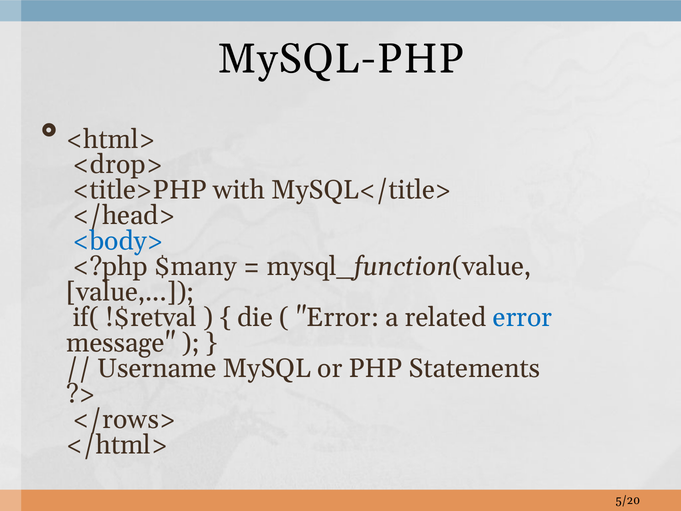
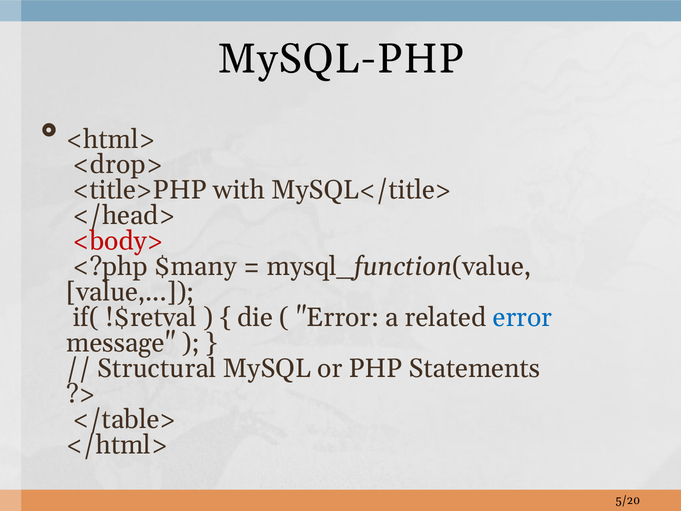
<body> colour: blue -> red (118, 241)
Username: Username -> Structural (157, 368)
</rows>: </rows> -> </table> (125, 419)
